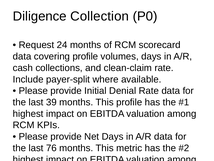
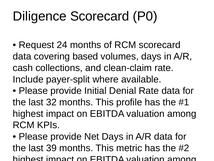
Diligence Collection: Collection -> Scorecard (100, 16)
covering profile: profile -> based (85, 56)
39: 39 -> 32 (51, 102)
76: 76 -> 39 (51, 148)
